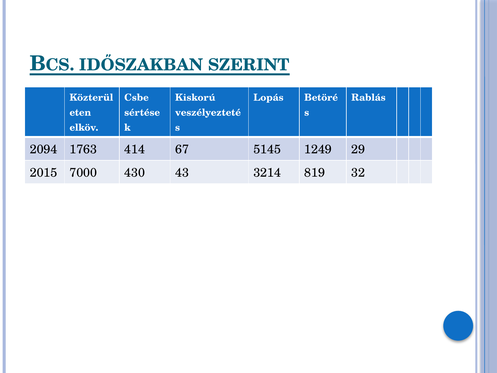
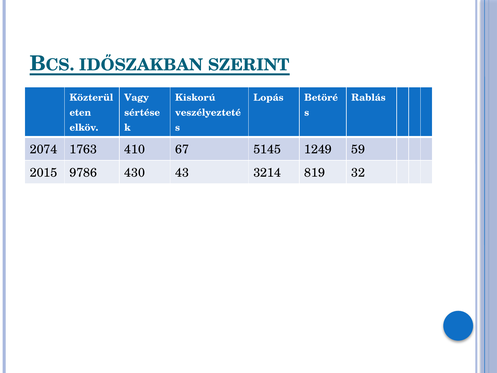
Csbe: Csbe -> Vagy (137, 98)
2094: 2094 -> 2074 (44, 149)
414: 414 -> 410 (135, 149)
29: 29 -> 59 (358, 149)
7000: 7000 -> 9786 (83, 173)
